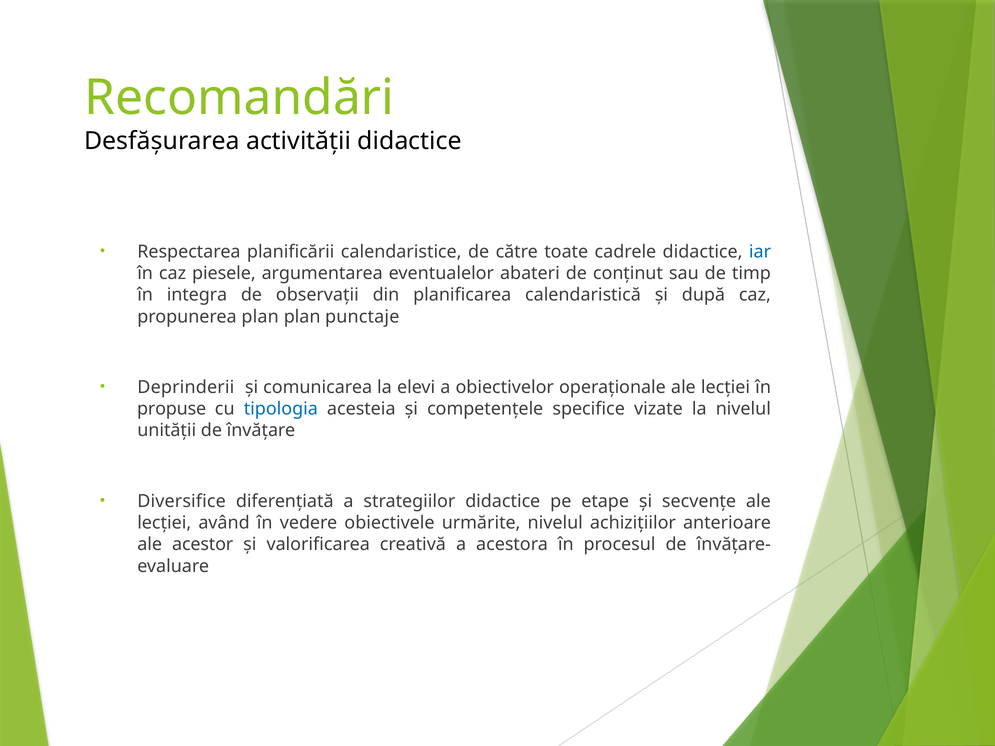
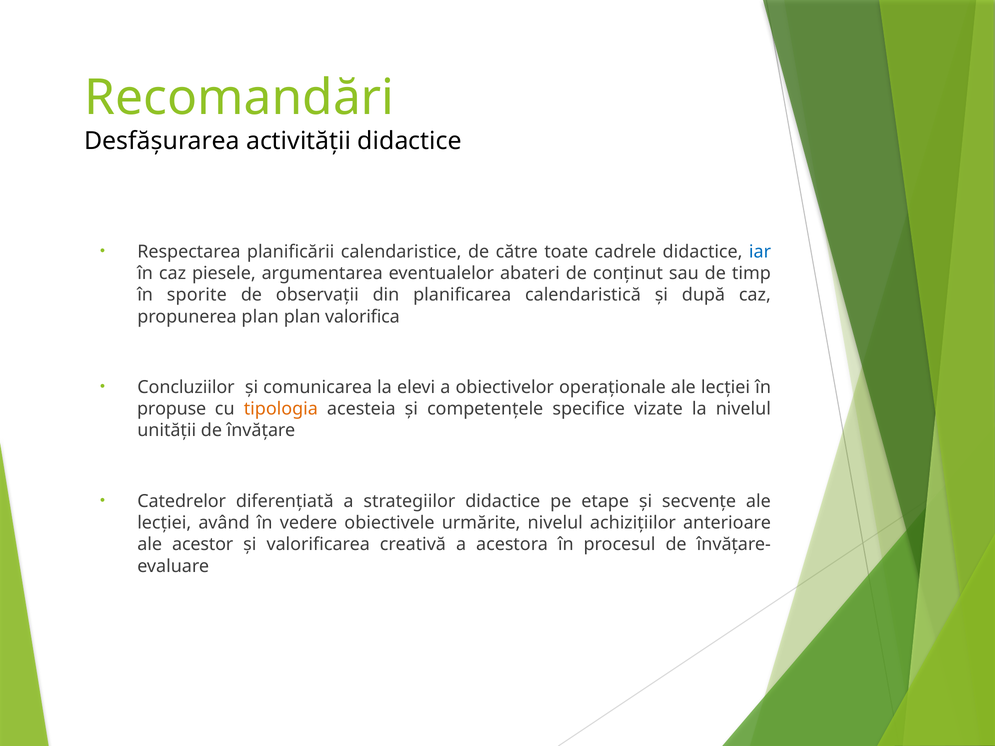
integra: integra -> sporite (197, 295)
punctaje: punctaje -> valorifica (362, 317)
Deprinderii: Deprinderii -> Concluziilor (186, 388)
tipologia colour: blue -> orange (281, 409)
Diversifice: Diversifice -> Catedrelor (182, 502)
